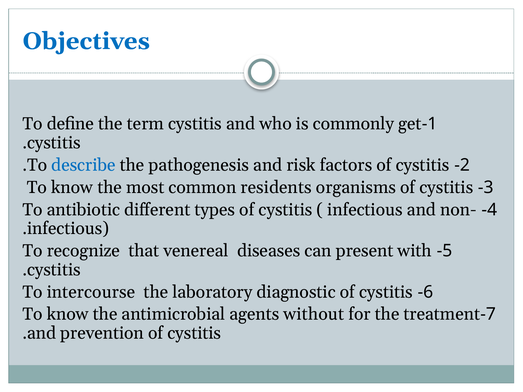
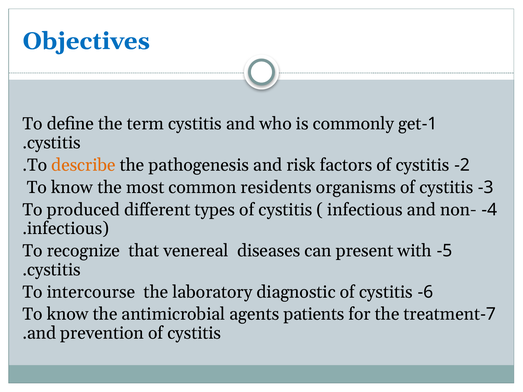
describe colour: blue -> orange (83, 165)
antibiotic: antibiotic -> produced (83, 210)
without: without -> patients (314, 314)
